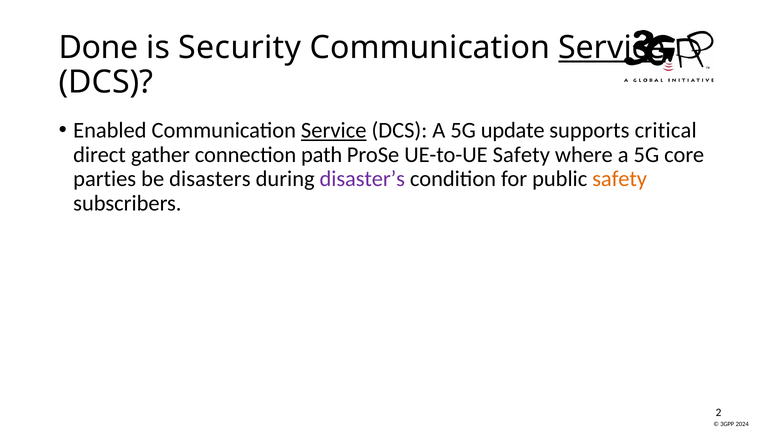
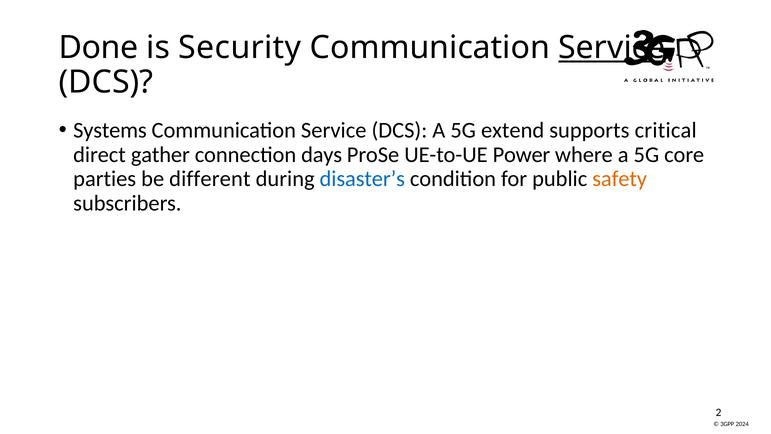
Enabled: Enabled -> Systems (110, 130)
Service underline: present -> none (334, 130)
update: update -> extend (513, 130)
path: path -> days (322, 155)
UE-to-UE Safety: Safety -> Power (521, 155)
disasters: disasters -> different (210, 179)
disaster’s colour: purple -> blue (362, 179)
